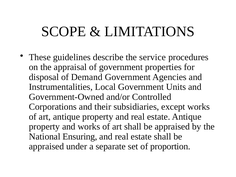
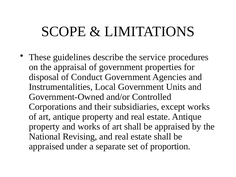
Demand: Demand -> Conduct (87, 77)
Ensuring: Ensuring -> Revising (80, 137)
